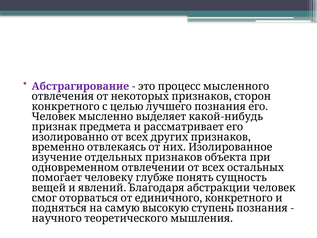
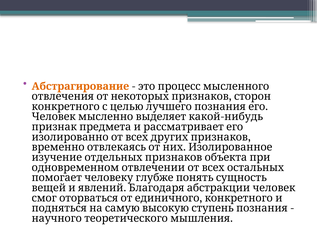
Абстрагирование colour: purple -> orange (80, 86)
